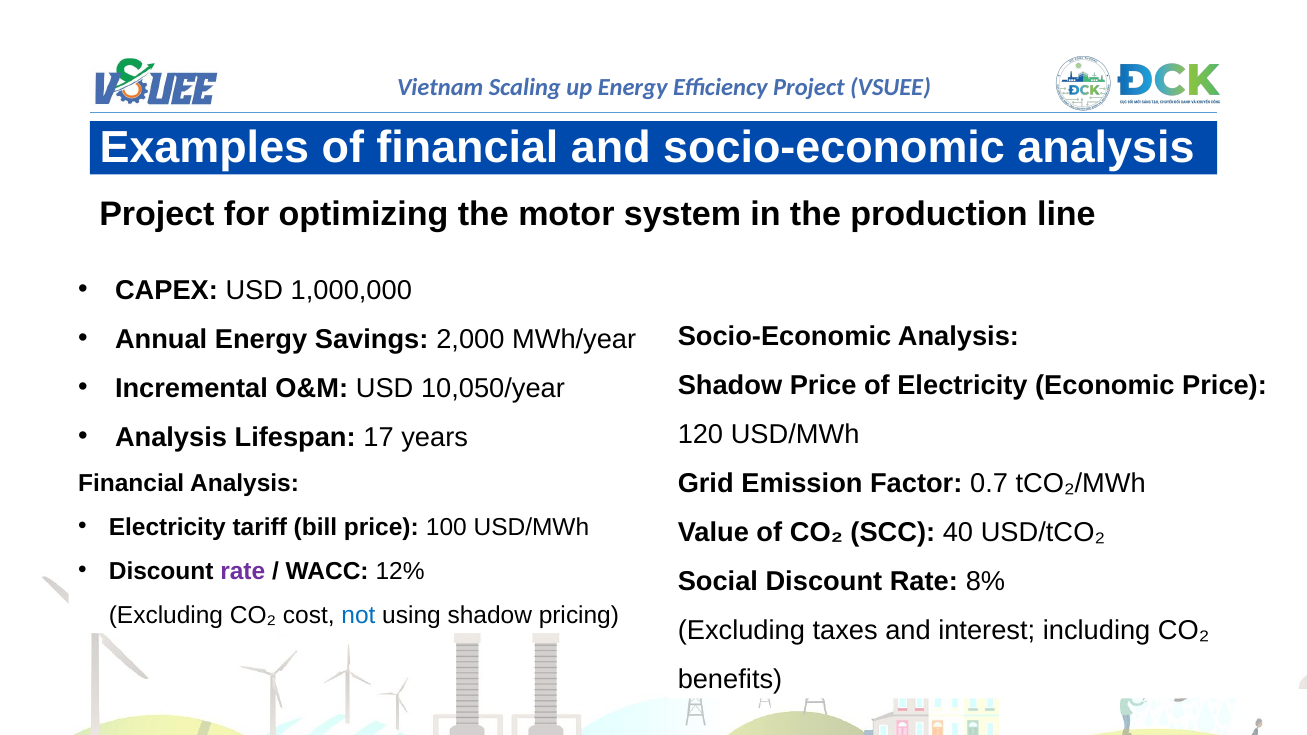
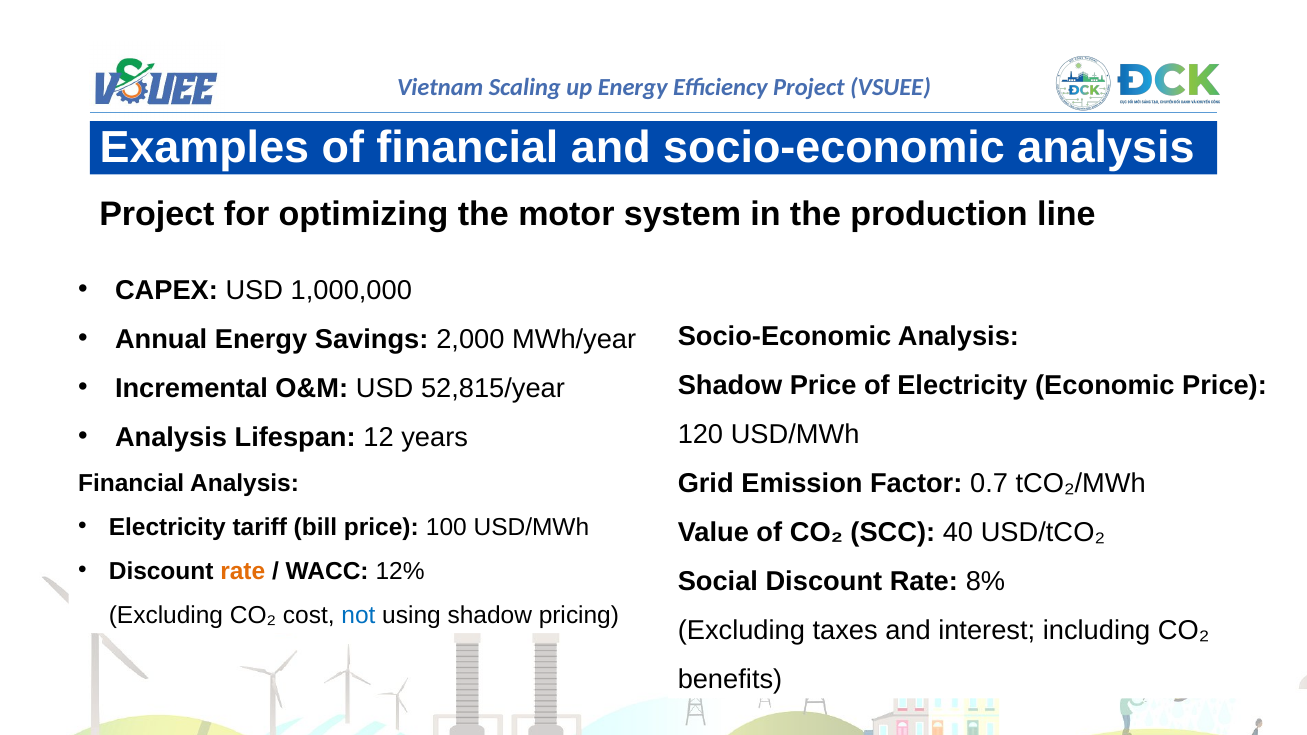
10,050/year: 10,050/year -> 52,815/year (493, 389)
17: 17 -> 12 (379, 438)
rate colour: purple -> orange (243, 571)
